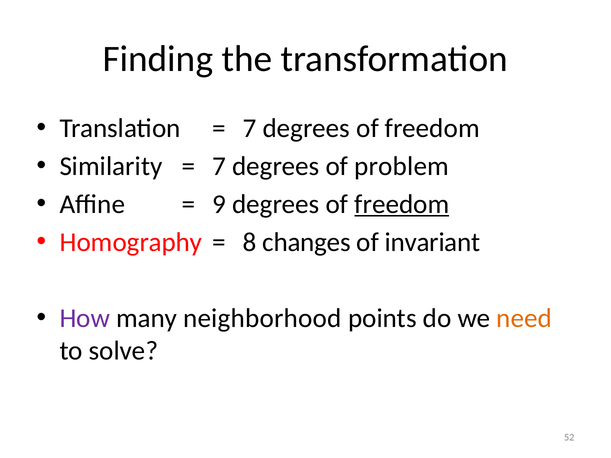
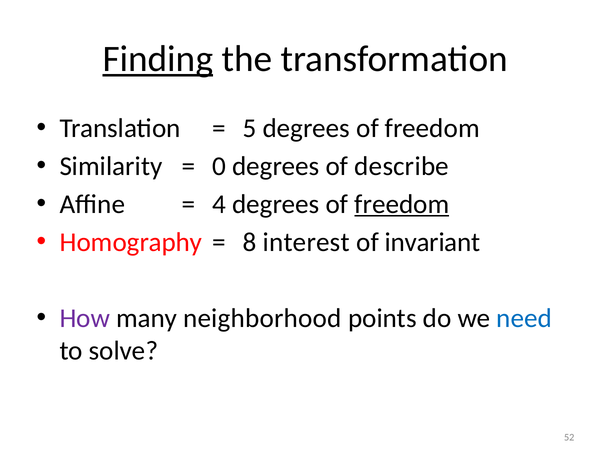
Finding underline: none -> present (158, 59)
7: 7 -> 5 (250, 128)
7: 7 -> 0 (219, 166)
problem: problem -> describe (402, 166)
9: 9 -> 4 (219, 204)
changes: changes -> interest (306, 242)
need colour: orange -> blue (524, 318)
